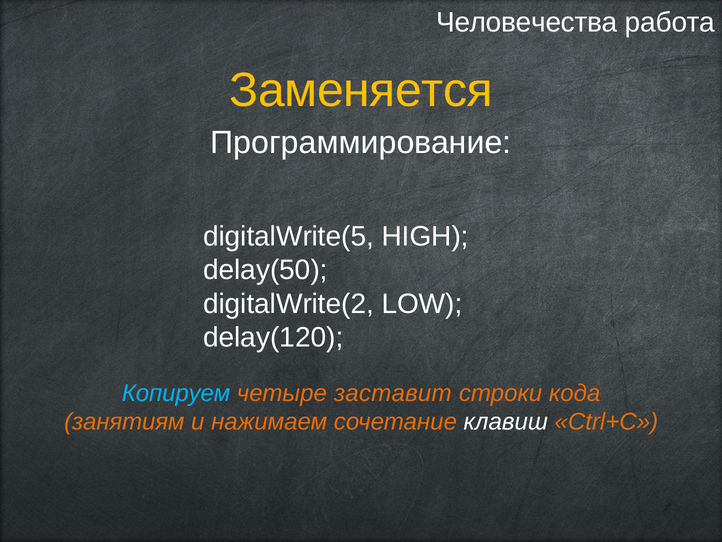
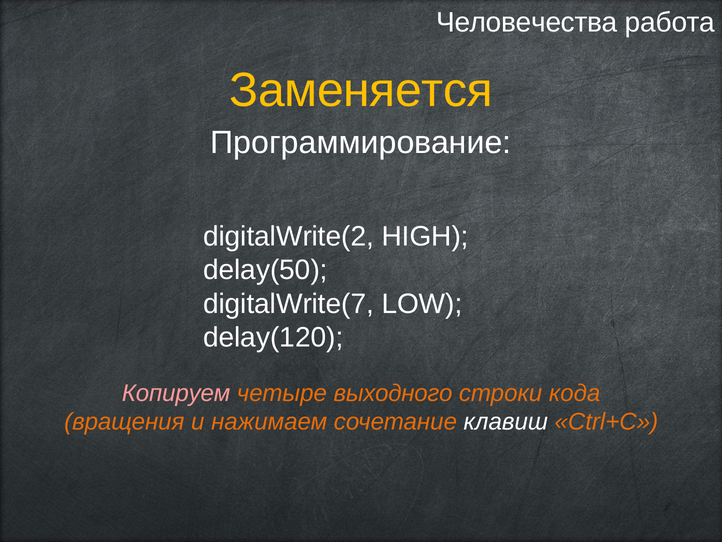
digitalWrite(5: digitalWrite(5 -> digitalWrite(2 (289, 236)
digitalWrite(2: digitalWrite(2 -> digitalWrite(7 (289, 304)
Копируем colour: light blue -> pink (176, 393)
заставит: заставит -> выходного (393, 393)
занятиям: занятиям -> вращения (124, 422)
